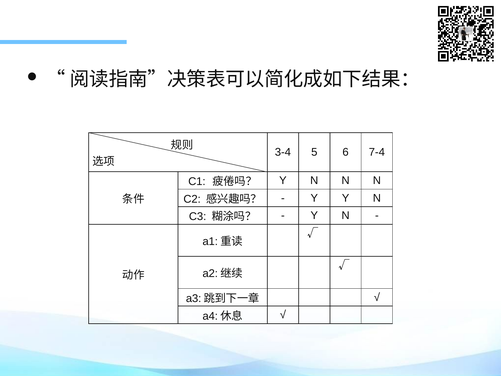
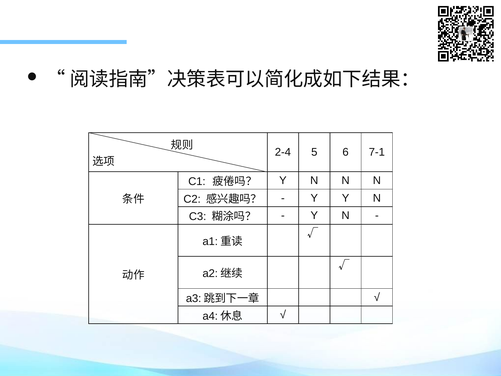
3-4: 3-4 -> 2-4 (283, 152)
7-4: 7-4 -> 7-1 (377, 152)
